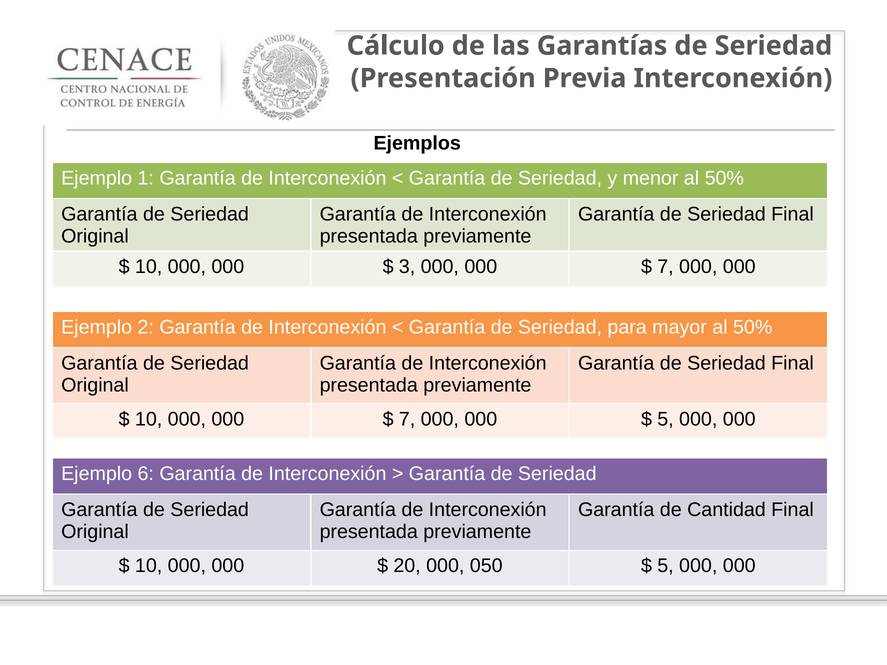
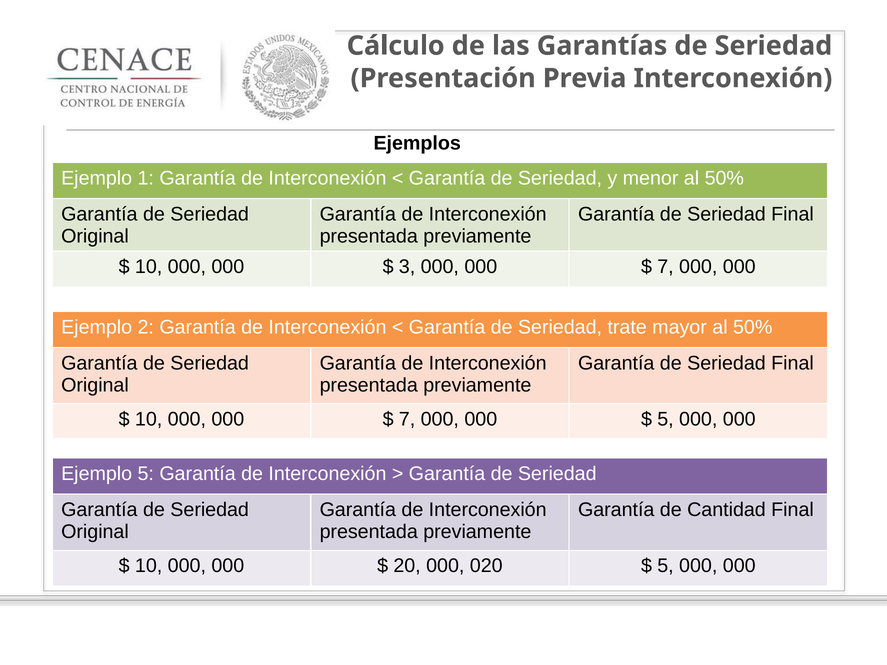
para: para -> trate (627, 327)
Ejemplo 6: 6 -> 5 (146, 474)
050: 050 -> 020 (486, 566)
